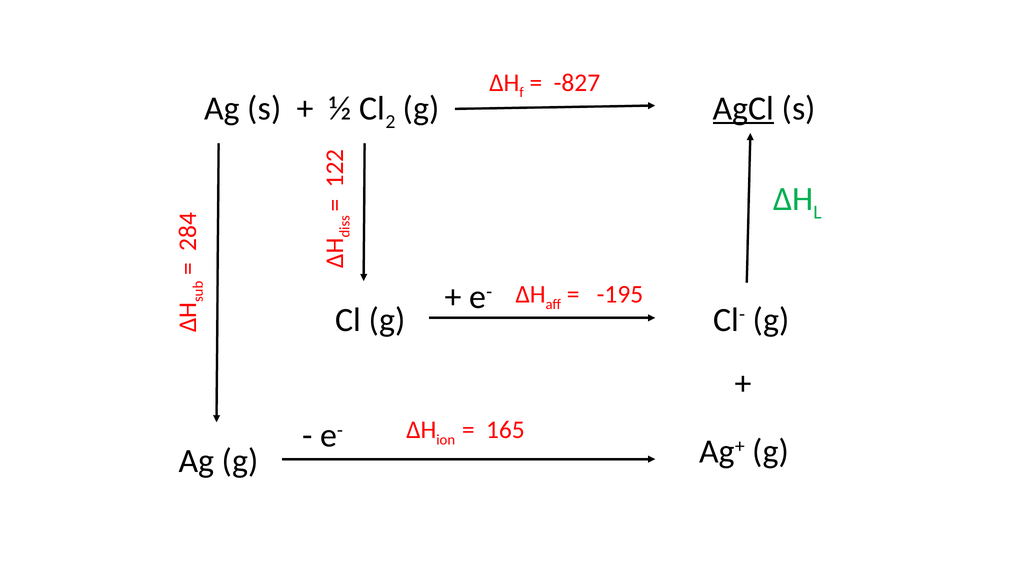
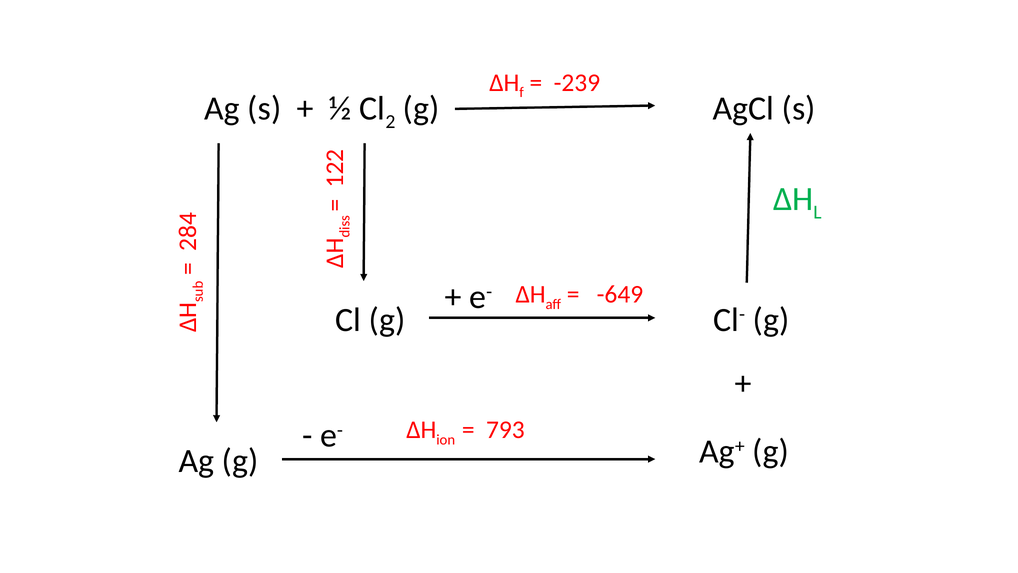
-827: -827 -> -239 (577, 83)
AgCl underline: present -> none (744, 108)
-195: -195 -> -649 (620, 294)
165: 165 -> 793 (505, 430)
